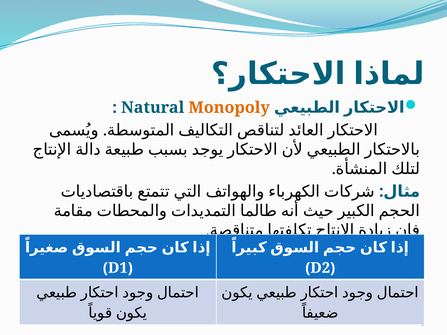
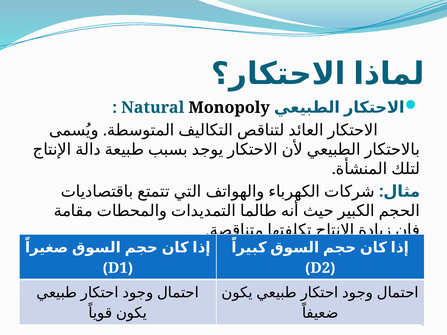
Monopoly colour: orange -> black (229, 108)
